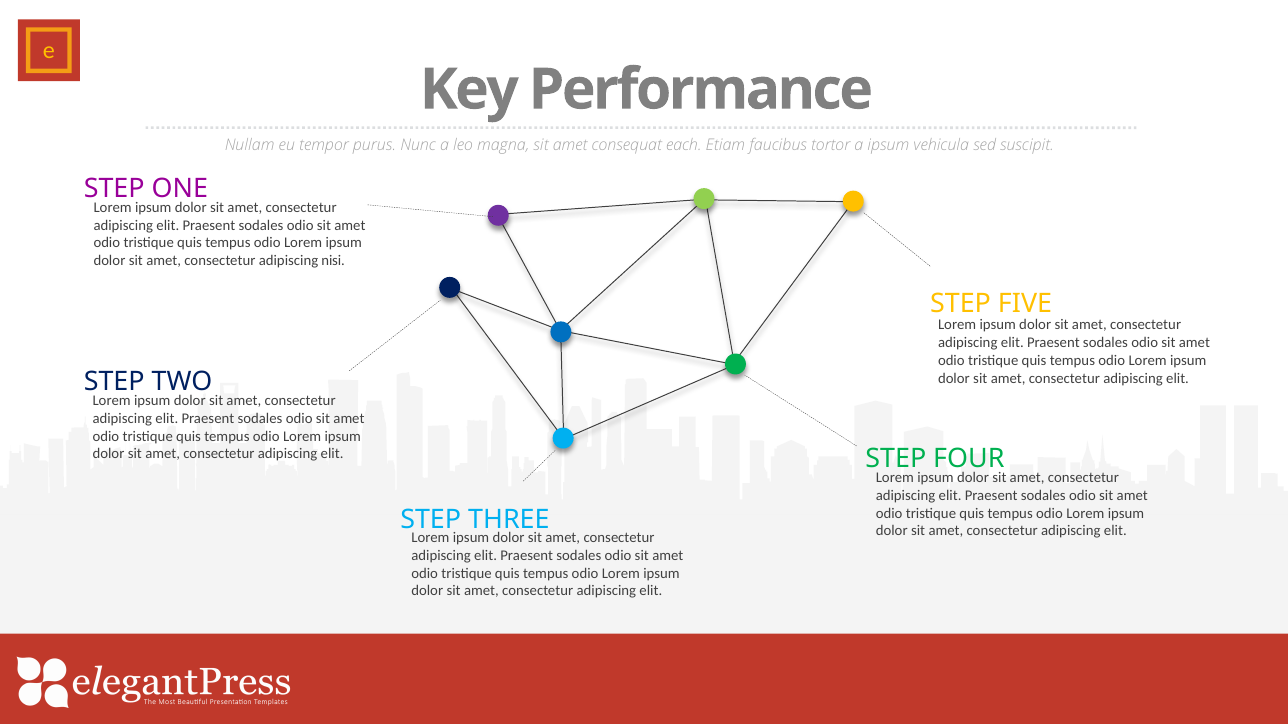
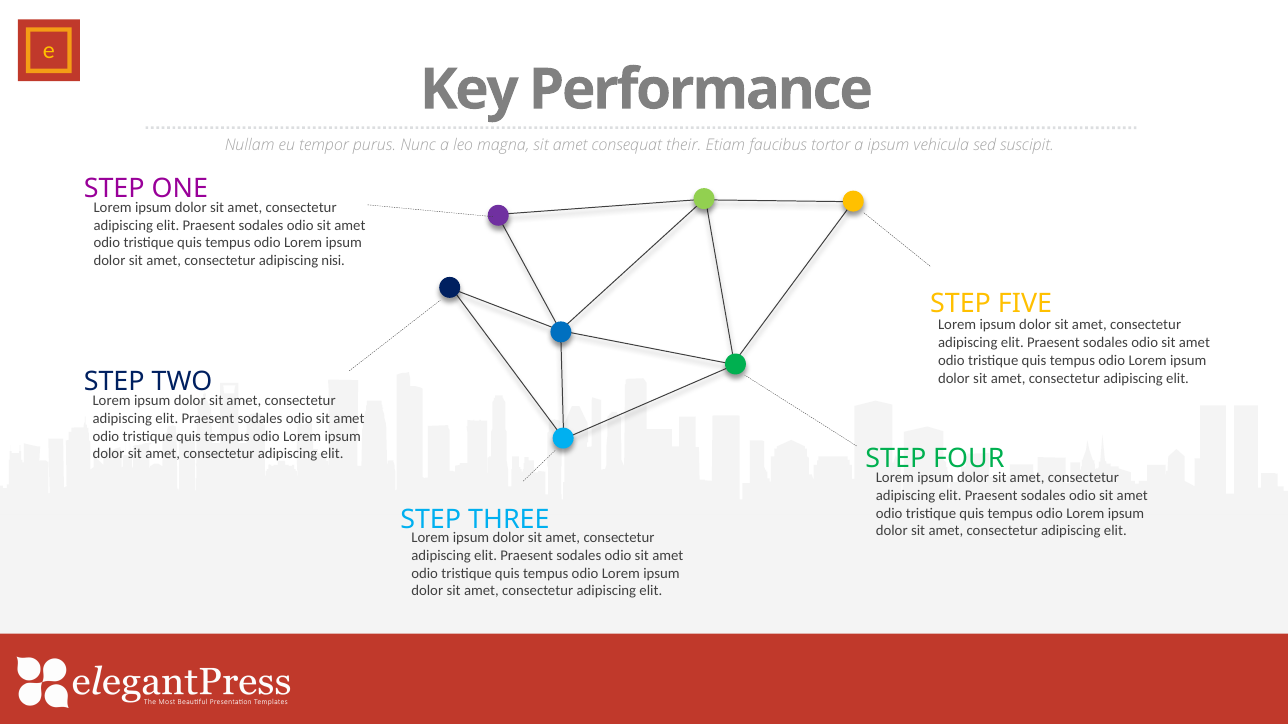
each: each -> their (684, 145)
